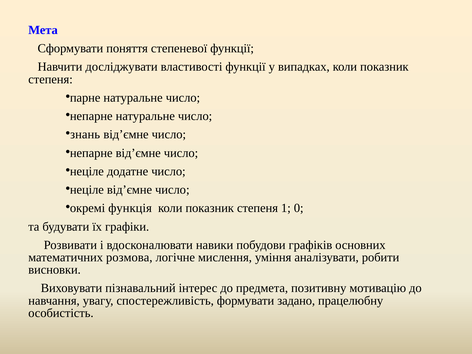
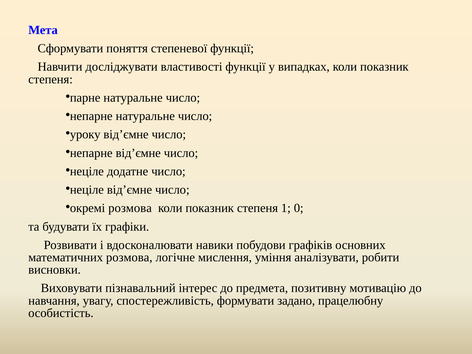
знань: знань -> уроку (85, 134)
окремі функція: функція -> розмова (130, 208)
